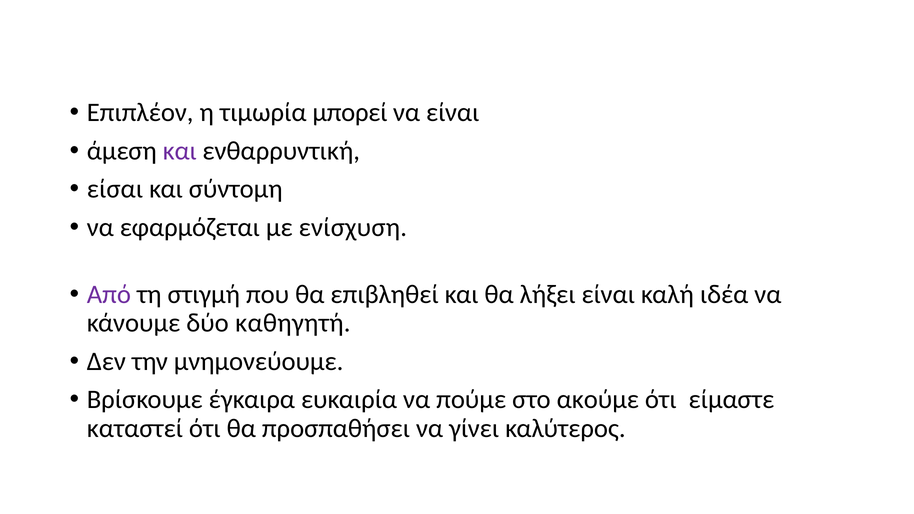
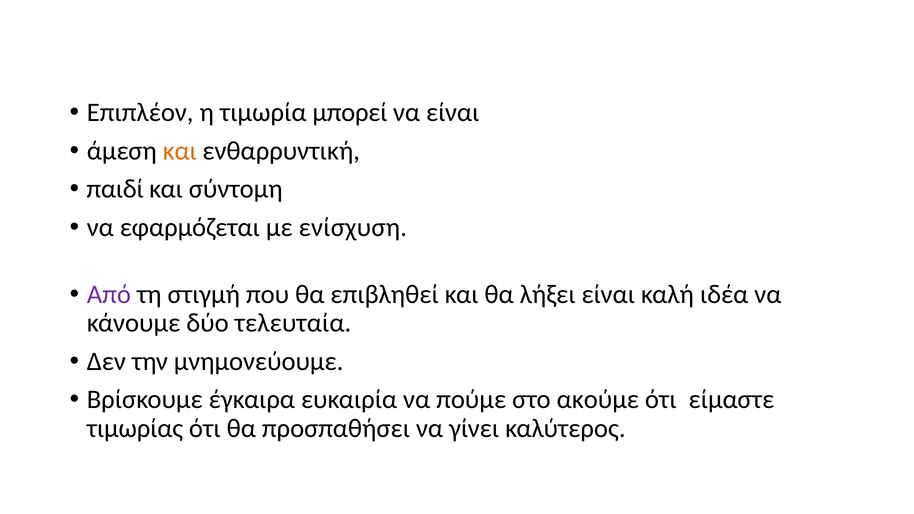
και colour: purple -> orange (180, 151)
είσαι: είσαι -> παιδί (115, 189)
καθηγητή: καθηγητή -> τελευταία (293, 323)
καταστεί: καταστεί -> τιμωρίας (135, 428)
